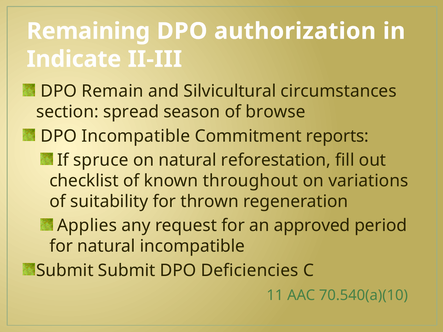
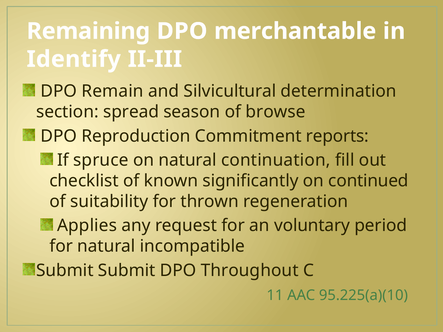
authorization: authorization -> merchantable (295, 31)
Indicate: Indicate -> Identify (74, 59)
circumstances: circumstances -> determination (339, 91)
DPO Incompatible: Incompatible -> Reproduction (136, 136)
reforestation: reforestation -> continuation (276, 160)
throughout: throughout -> significantly (251, 181)
variations: variations -> continued (368, 181)
approved: approved -> voluntary (312, 226)
Deficiencies: Deficiencies -> Throughout (250, 271)
70.540(a)(10: 70.540(a)(10 -> 95.225(a)(10 (363, 296)
